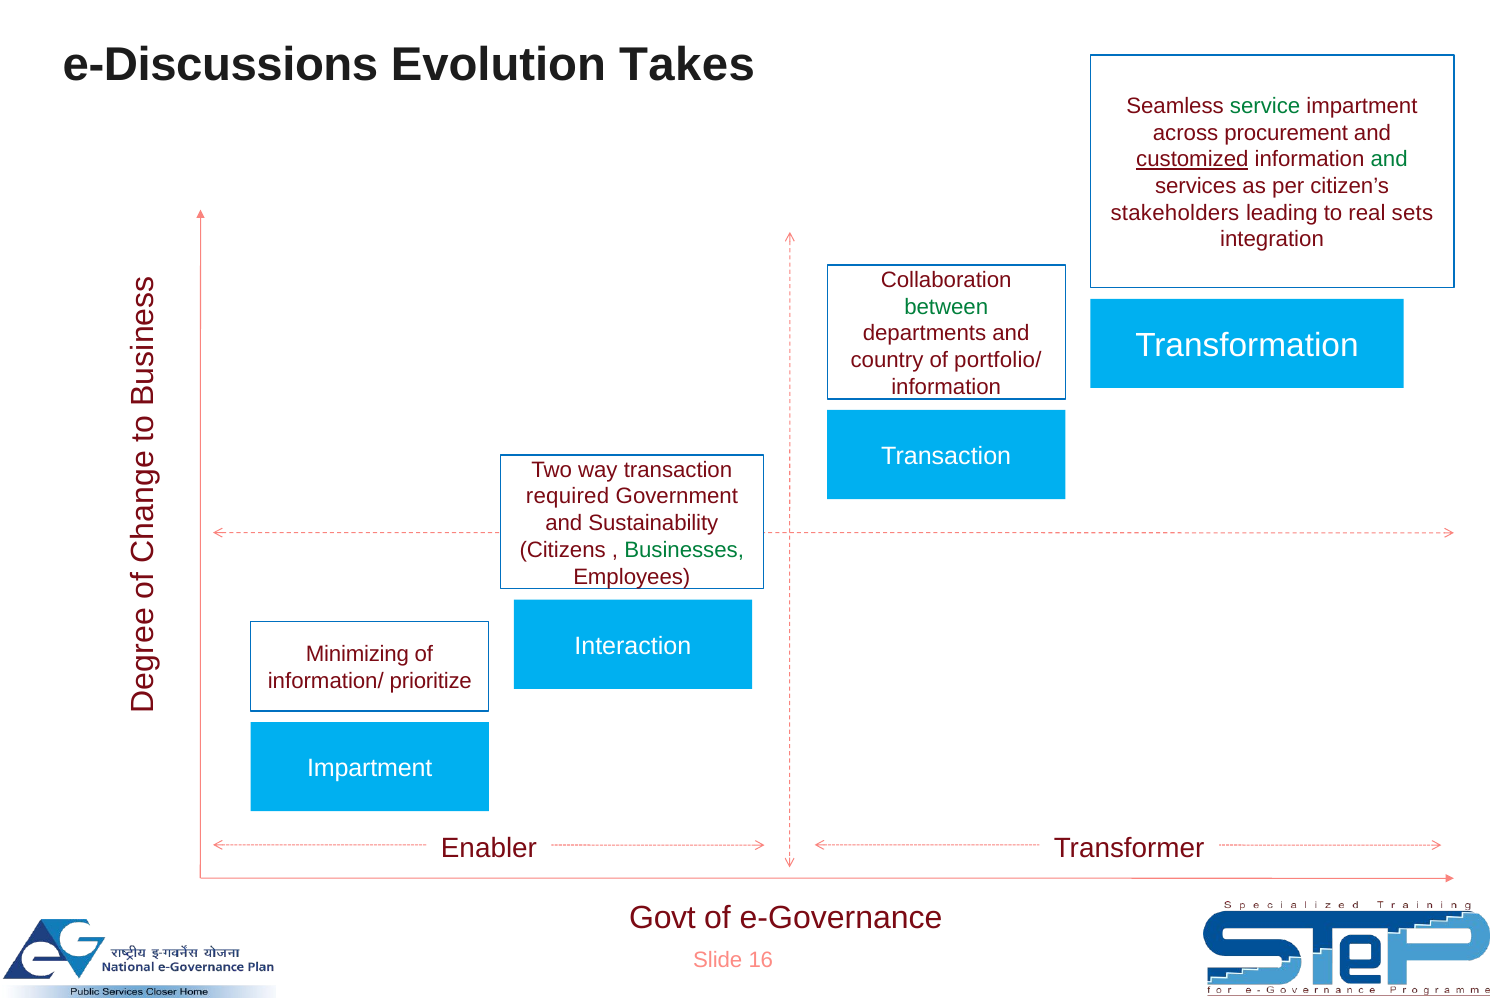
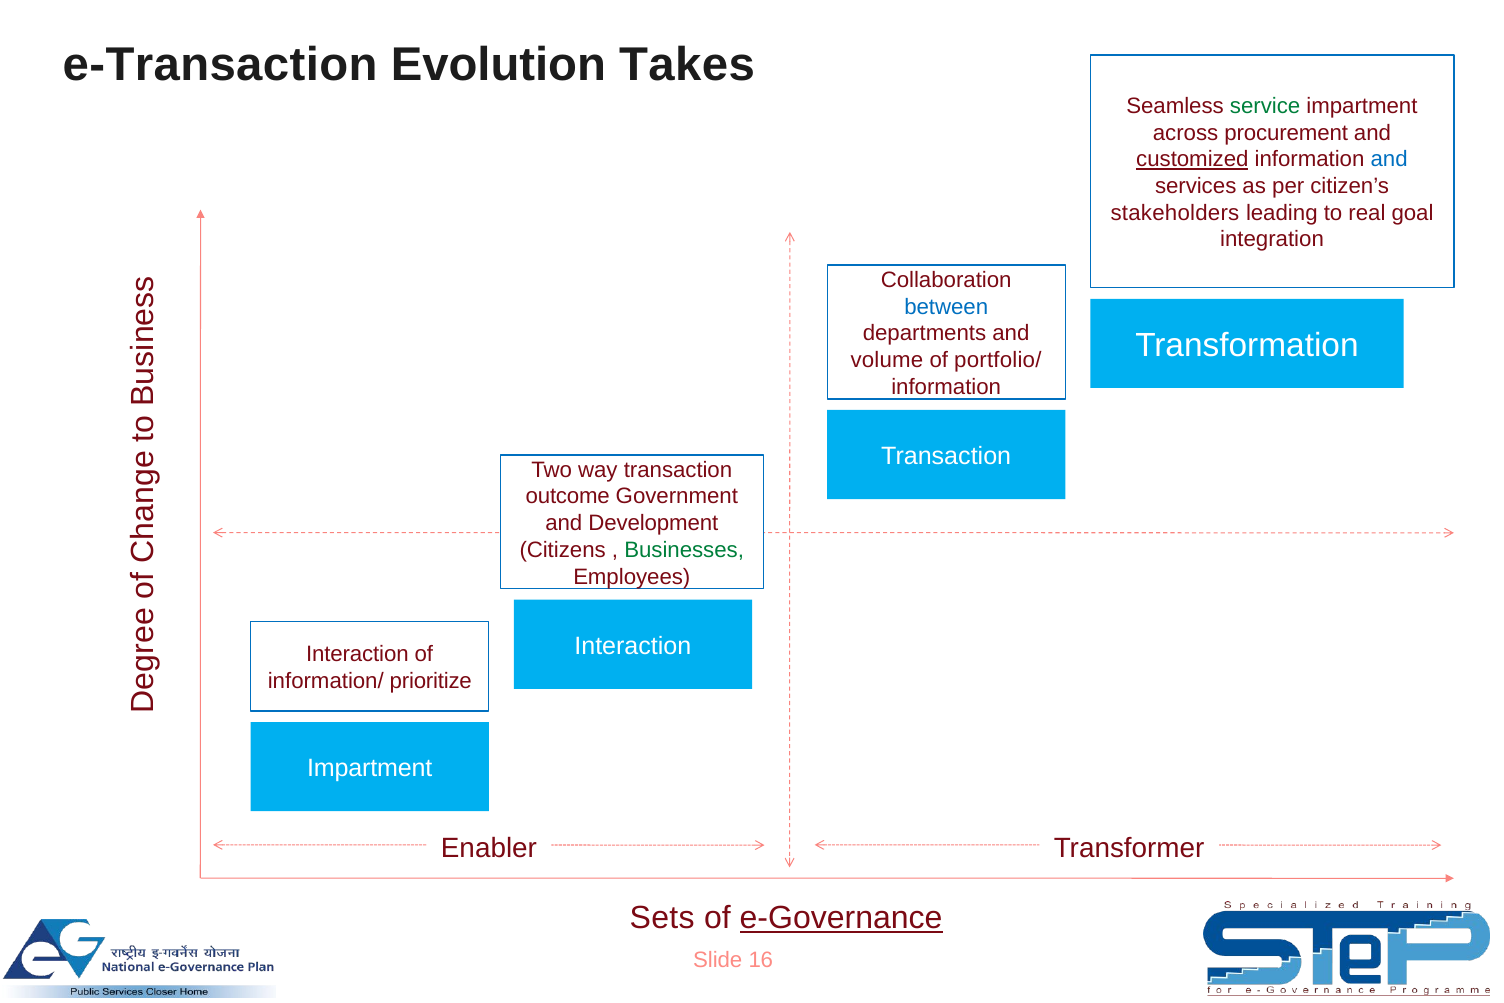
e-Discussions: e-Discussions -> e-Transaction (220, 65)
and colour: green -> blue (1389, 159)
sets: sets -> goal (1413, 213)
between colour: green -> blue (946, 307)
country: country -> volume (887, 360)
required: required -> outcome (568, 496)
Sustainability: Sustainability -> Development (653, 523)
Minimizing: Minimizing -> Interaction (357, 654)
Govt: Govt -> Sets (662, 918)
e-Governance underline: none -> present (841, 918)
